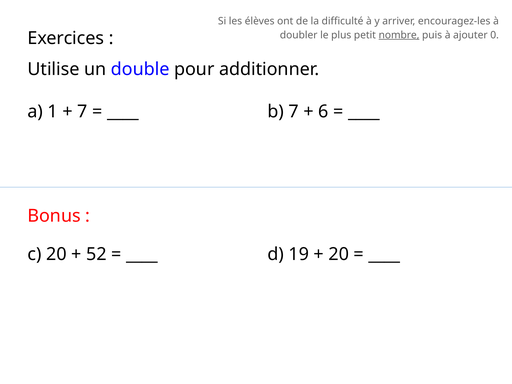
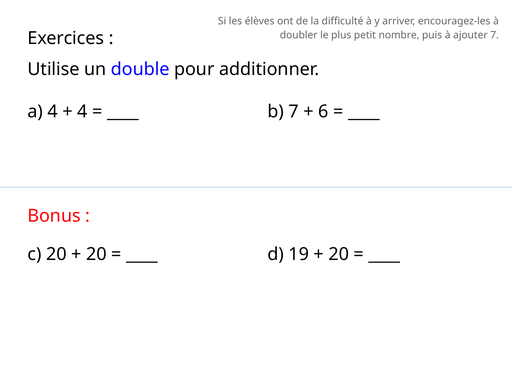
nombre underline: present -> none (399, 35)
ajouter 0: 0 -> 7 (495, 35)
a 1: 1 -> 4 (53, 112)
7: 7 -> 4 (82, 112)
52: 52 -> 20 (96, 254)
